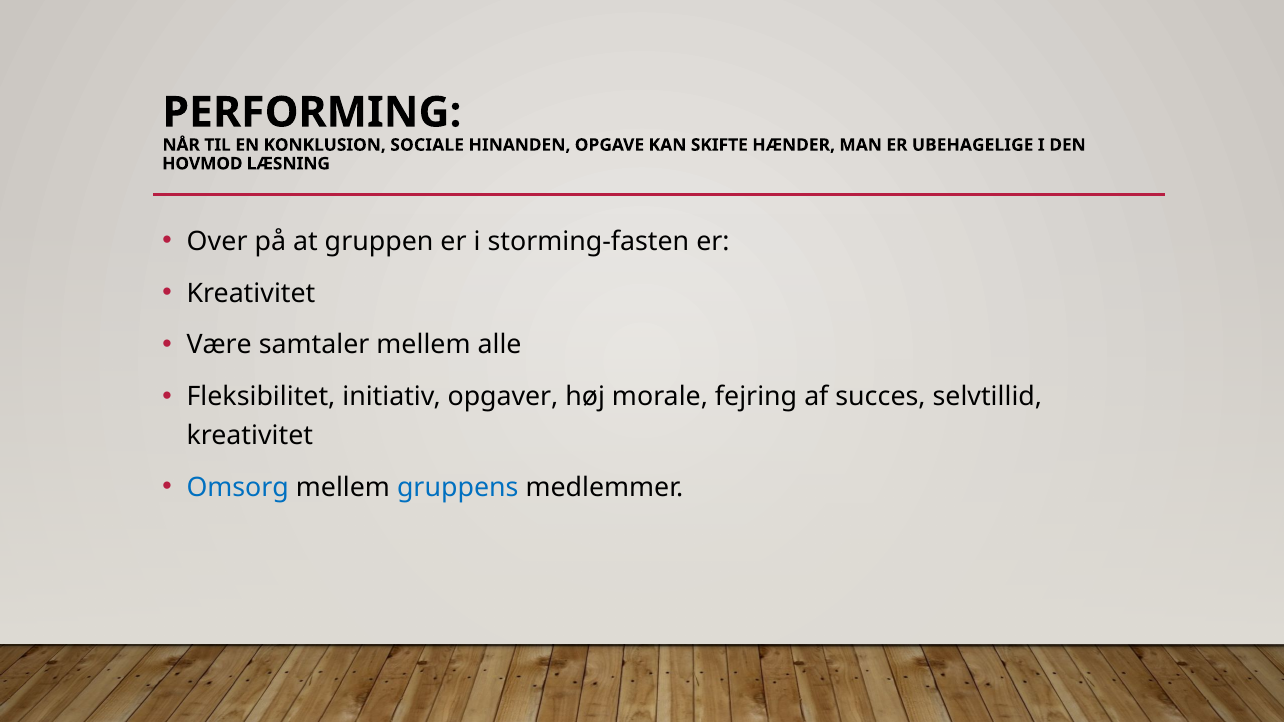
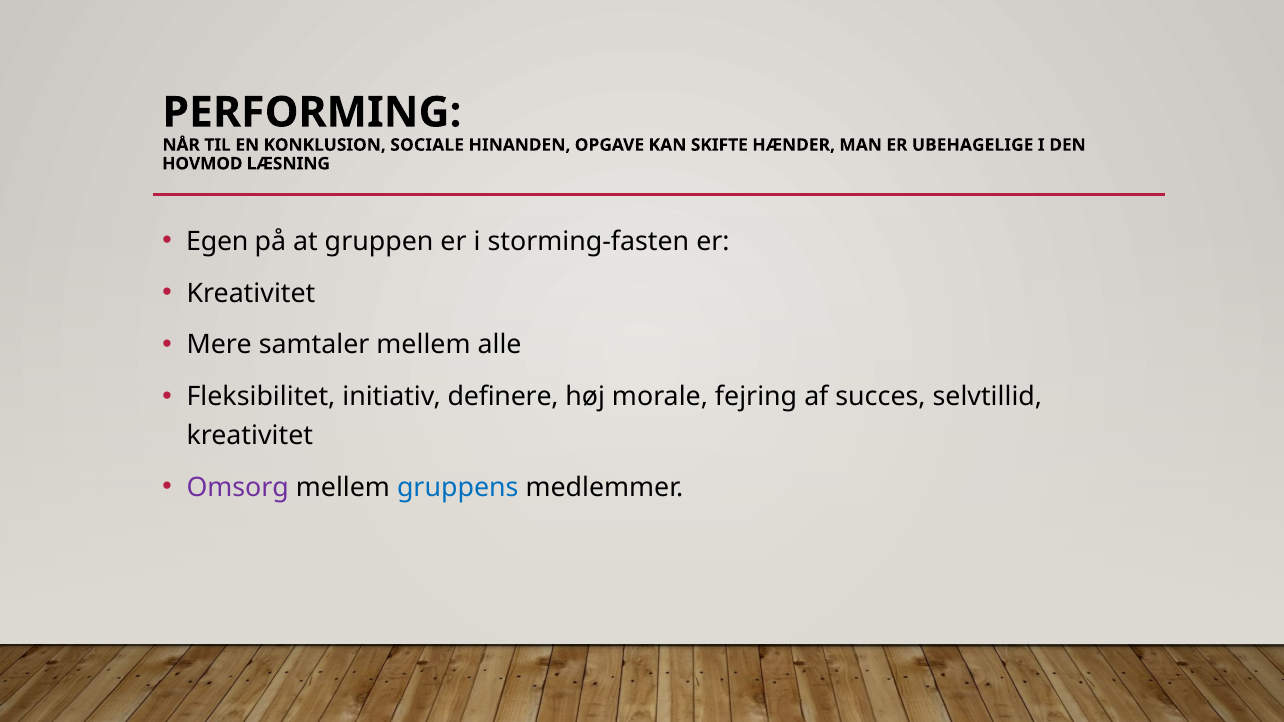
Over: Over -> Egen (217, 241)
Være: Være -> Mere (219, 345)
opgaver: opgaver -> definere (503, 397)
Omsorg colour: blue -> purple (238, 488)
